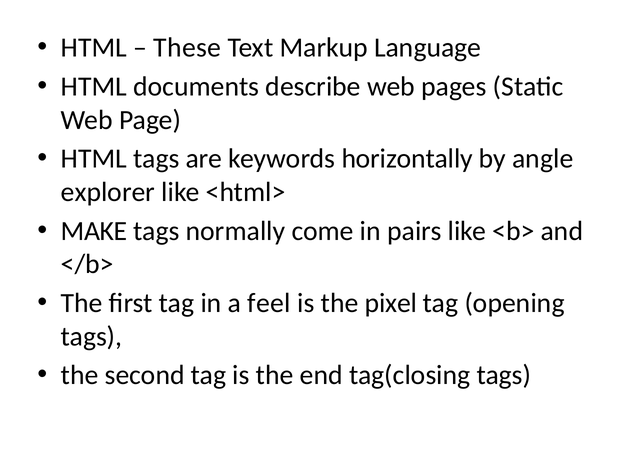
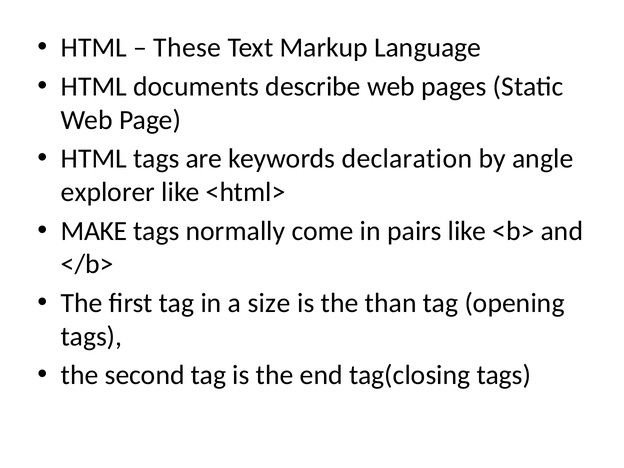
horizontally: horizontally -> declaration (407, 159)
feel: feel -> size (269, 303)
pixel: pixel -> than (391, 303)
